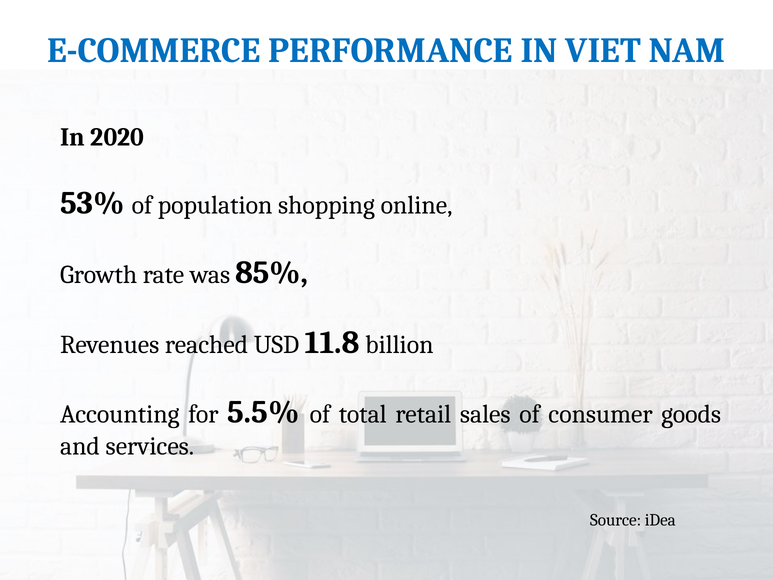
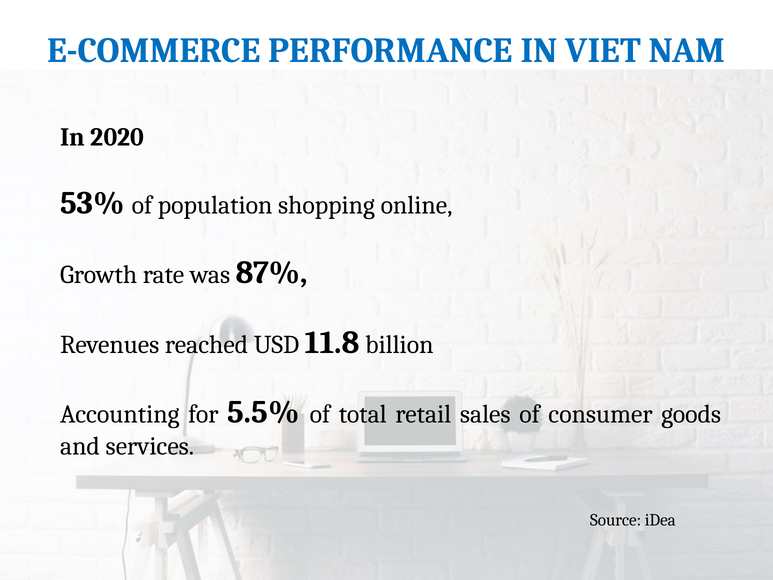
85%: 85% -> 87% (272, 273)
